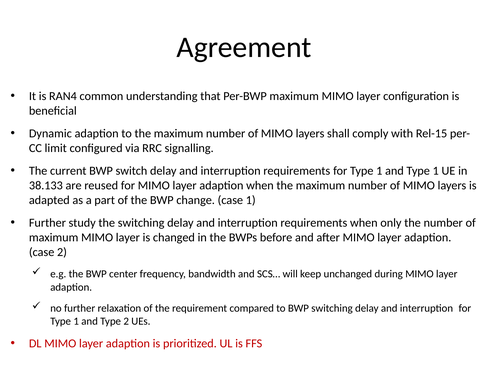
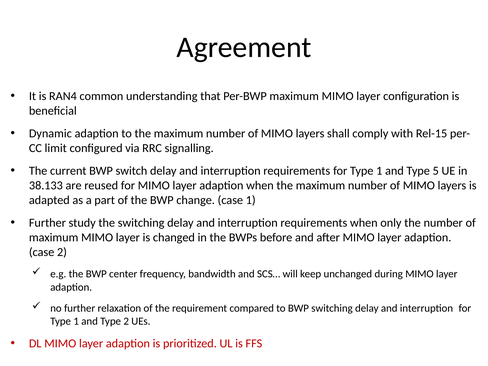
and Type 1: 1 -> 5 (436, 171)
